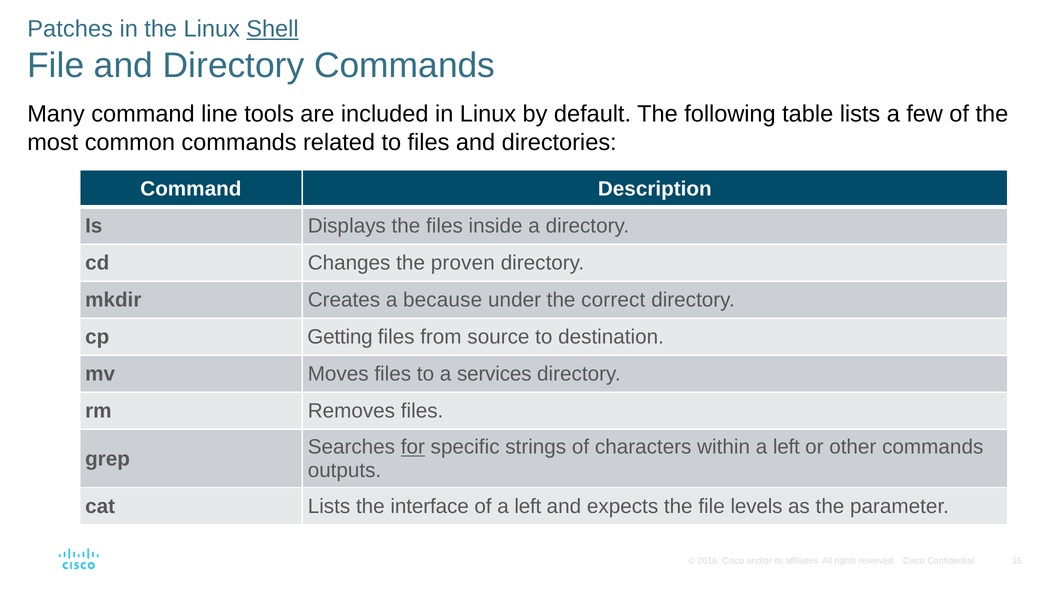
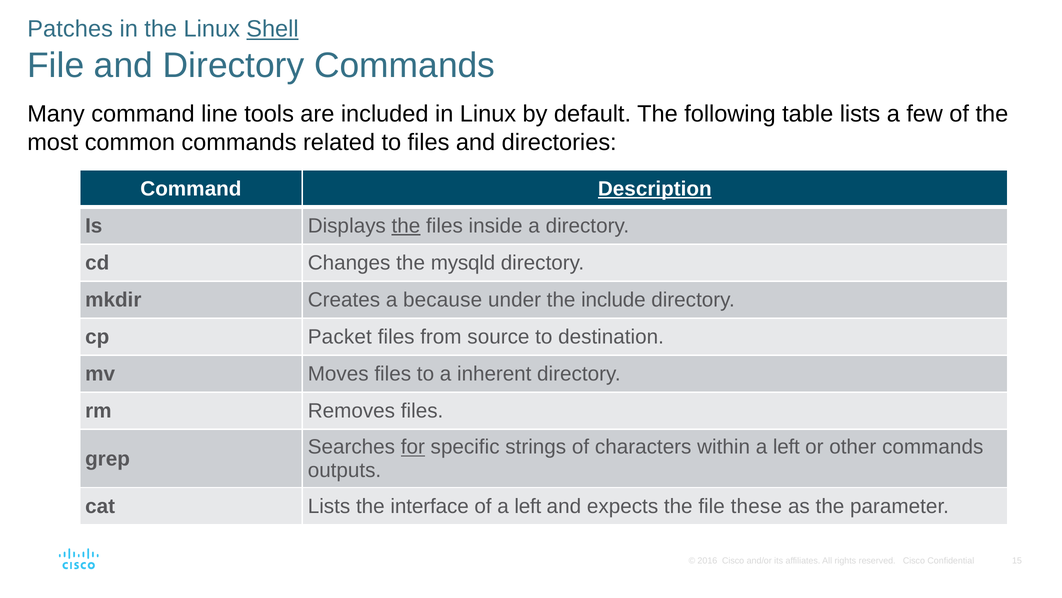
Description underline: none -> present (655, 189)
the underline: none -> present (406, 226)
proven: proven -> mysqld (463, 263)
correct: correct -> include (613, 300)
Getting: Getting -> Packet (340, 337)
services: services -> inherent (494, 374)
levels: levels -> these (756, 506)
